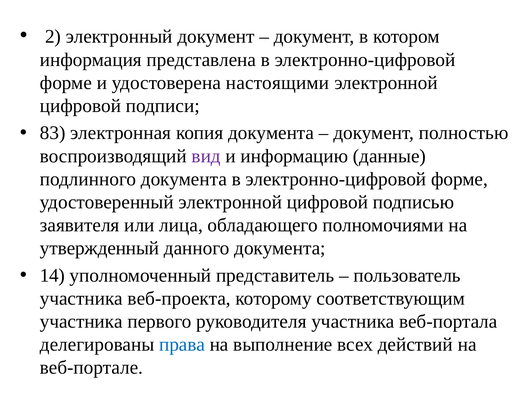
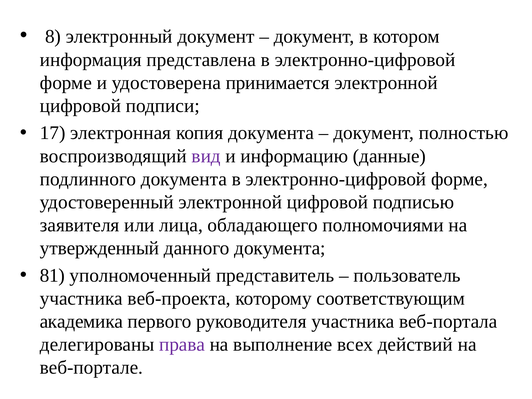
2: 2 -> 8 (53, 36)
настоящими: настоящими -> принимается (278, 83)
83: 83 -> 17 (53, 133)
14: 14 -> 81 (52, 275)
участника: участника -> академика (81, 321)
права colour: blue -> purple (182, 344)
